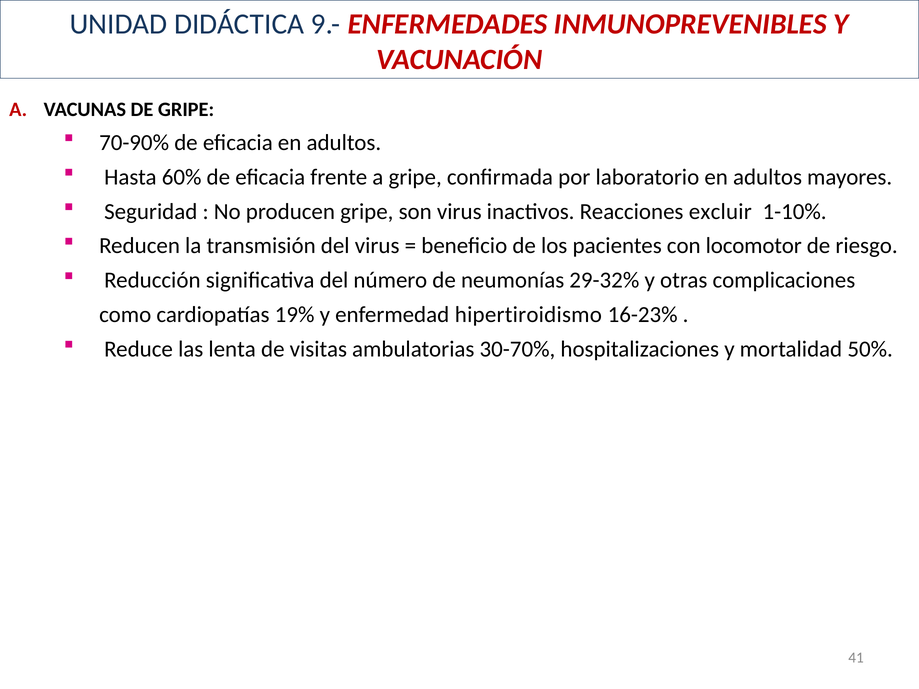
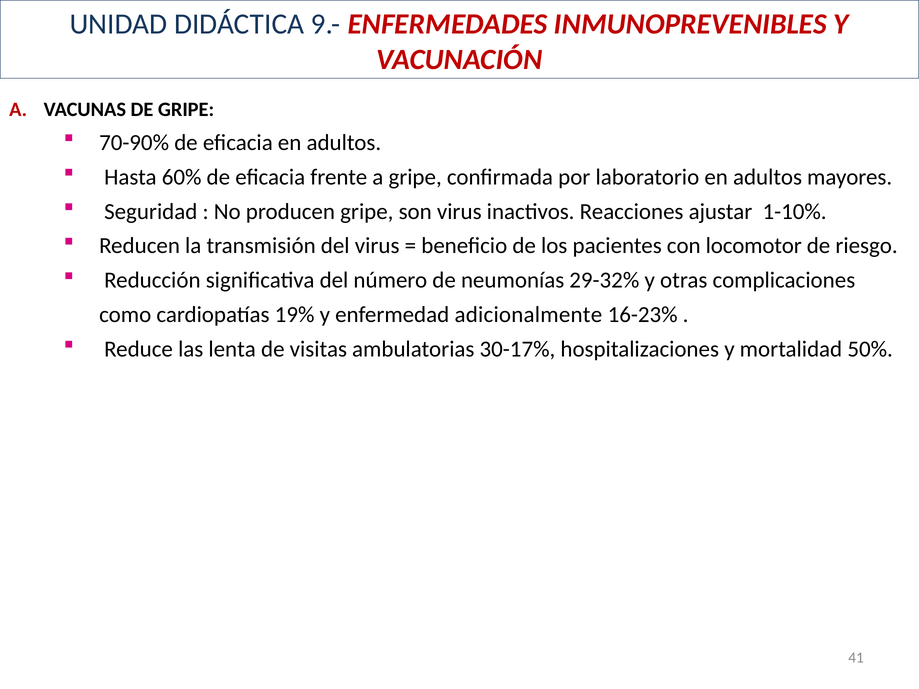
excluir: excluir -> ajustar (720, 212)
hipertiroidismo: hipertiroidismo -> adicionalmente (528, 315)
30-70%: 30-70% -> 30-17% (517, 349)
